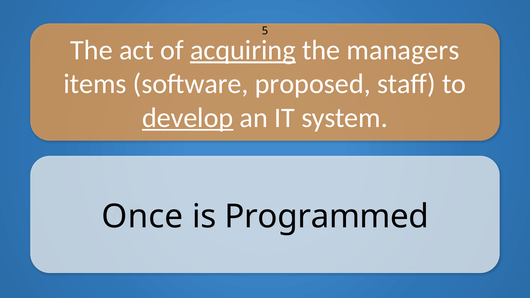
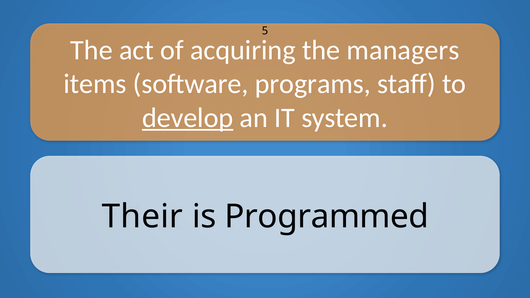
acquiring underline: present -> none (243, 50)
proposed: proposed -> programs (313, 84)
Once: Once -> Their (142, 217)
